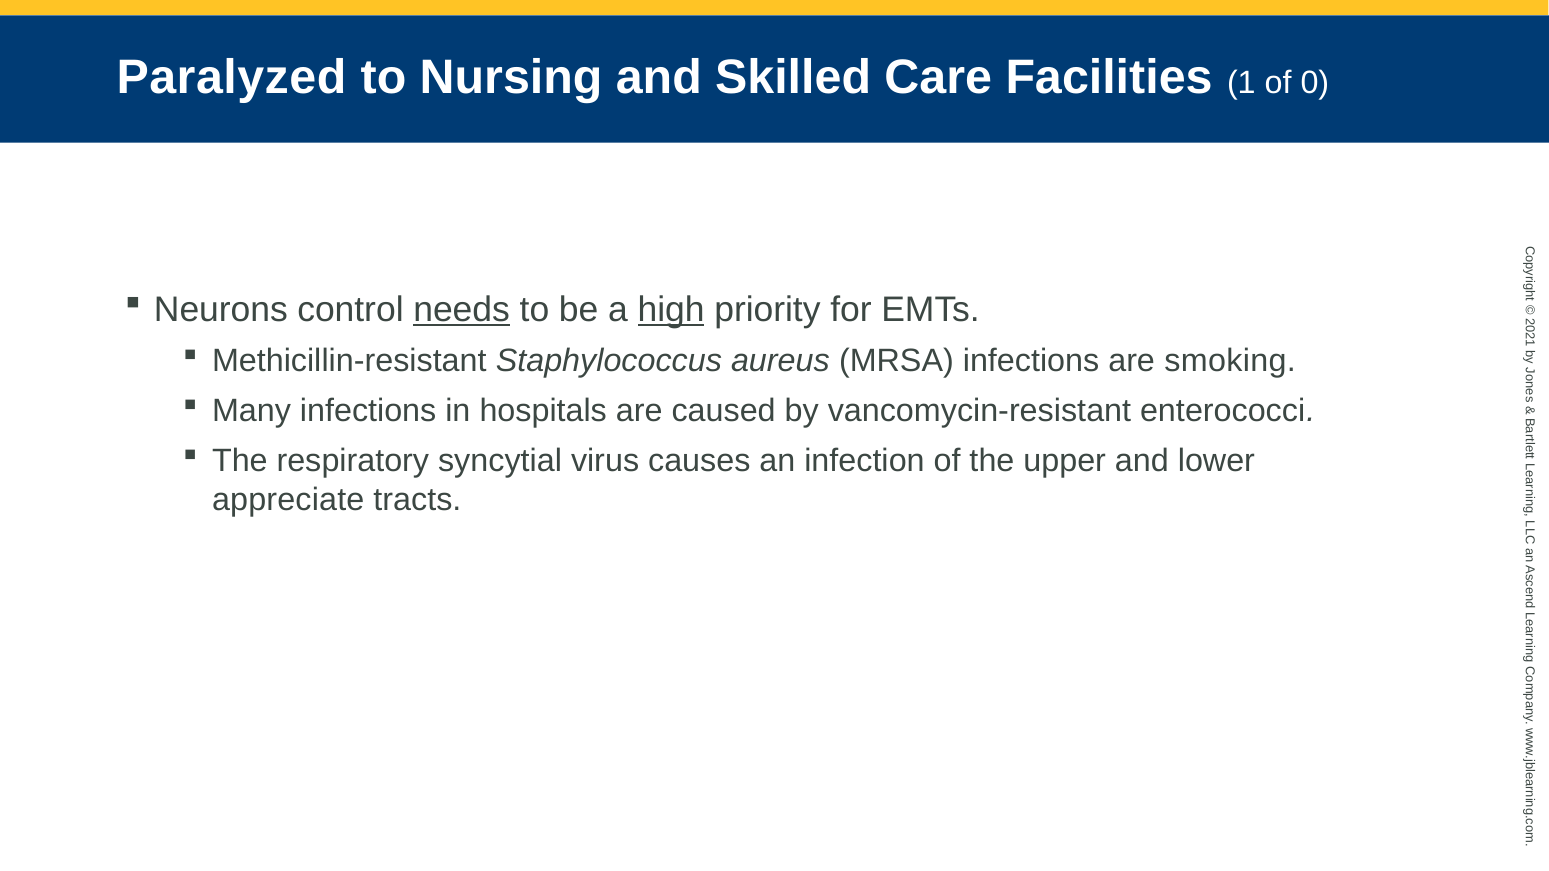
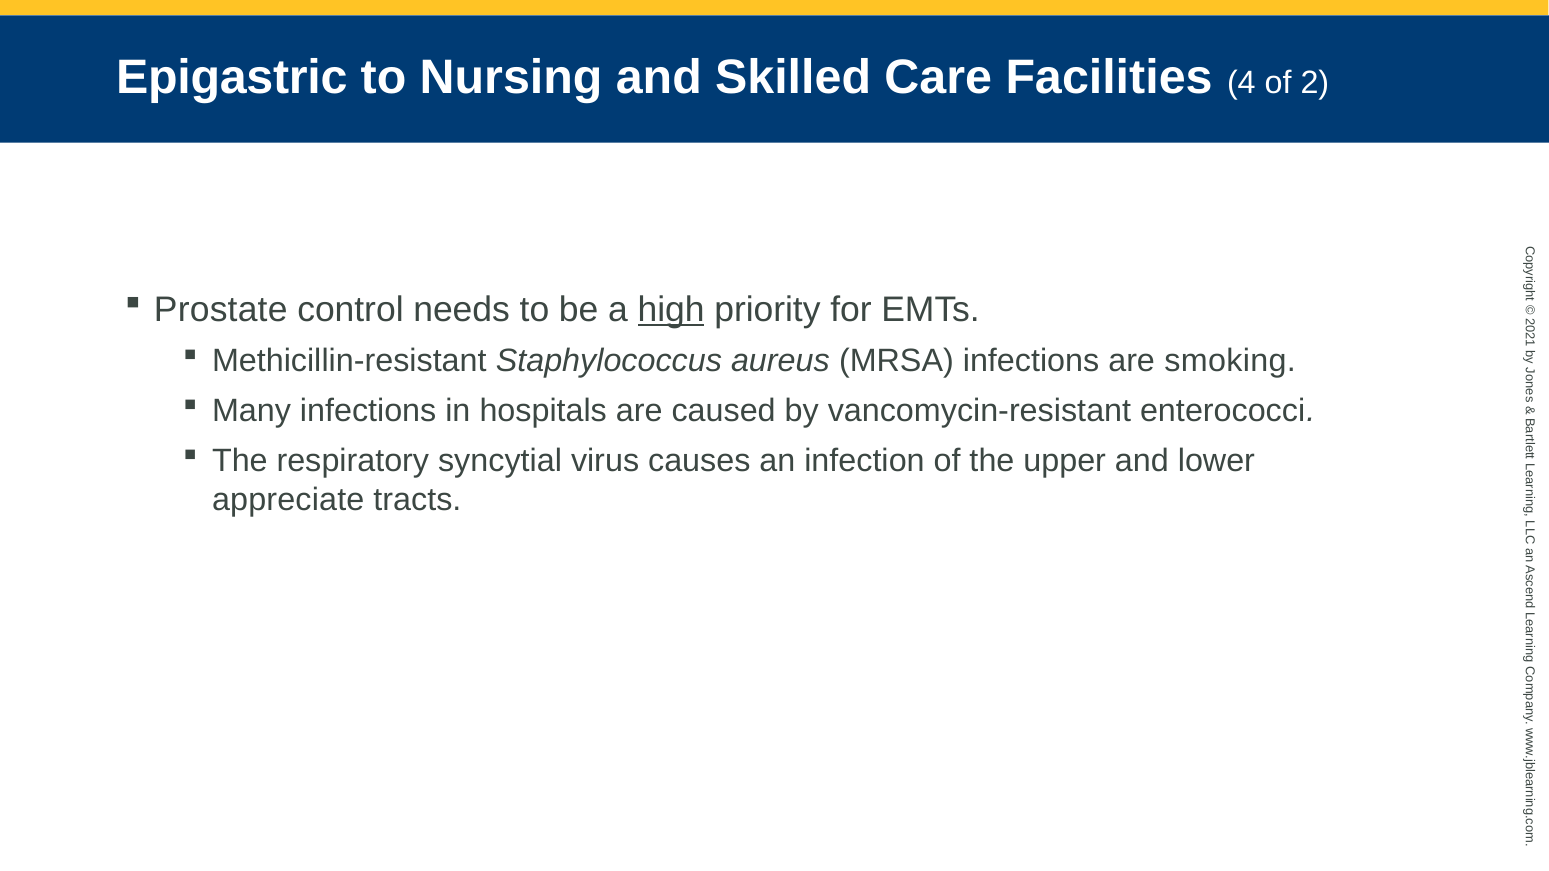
Paralyzed: Paralyzed -> Epigastric (232, 78)
Facilities 1: 1 -> 4 (1241, 83)
of 0: 0 -> 2 (1315, 83)
Neurons: Neurons -> Prostate (221, 310)
needs underline: present -> none (462, 310)
